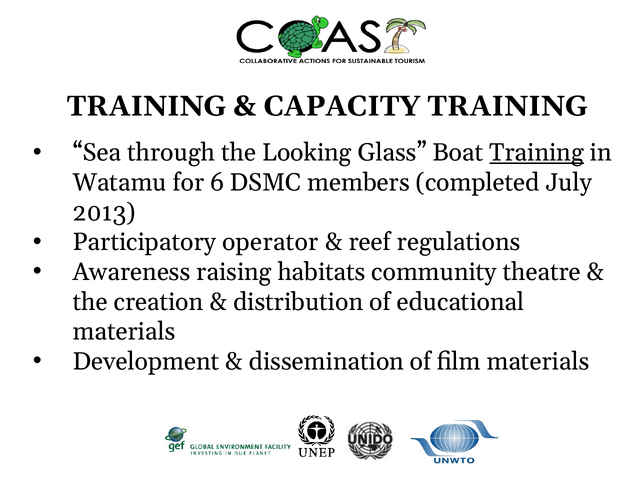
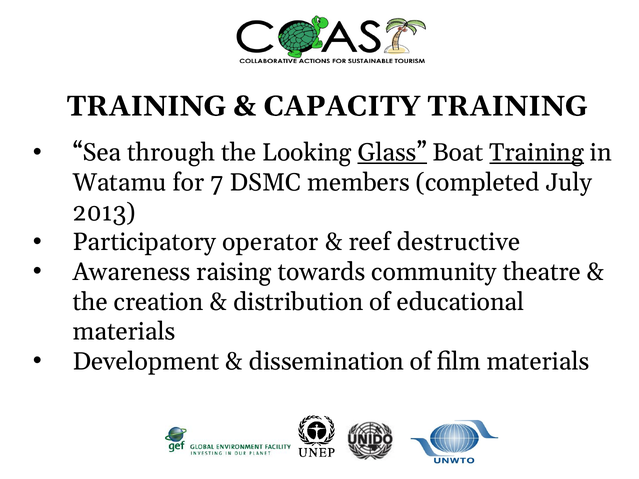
Glass underline: none -> present (392, 153)
6: 6 -> 7 (217, 183)
regulations: regulations -> destructive (459, 242)
habitats: habitats -> towards (321, 272)
